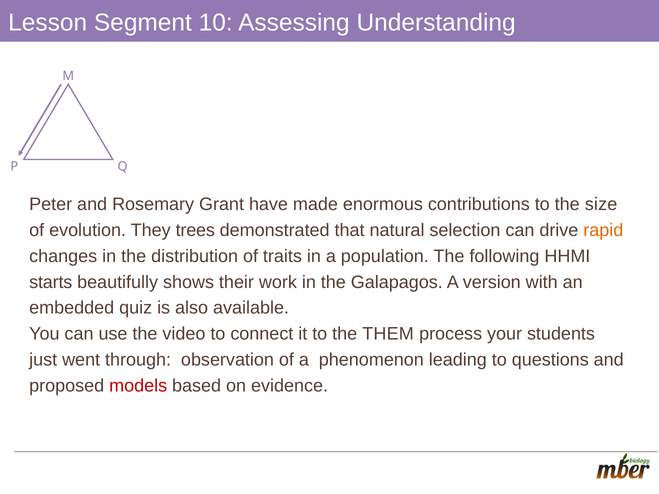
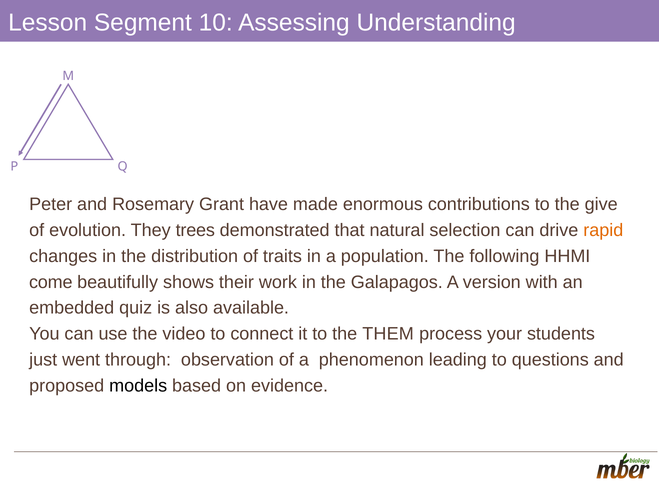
size: size -> give (601, 205)
starts: starts -> come (51, 282)
models colour: red -> black (138, 386)
